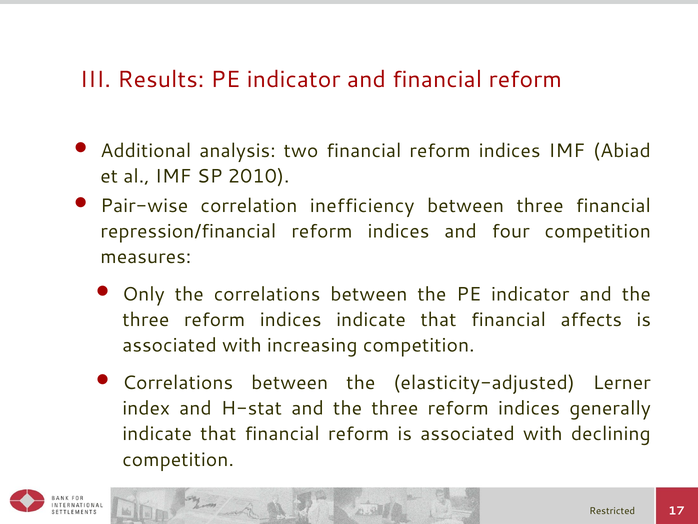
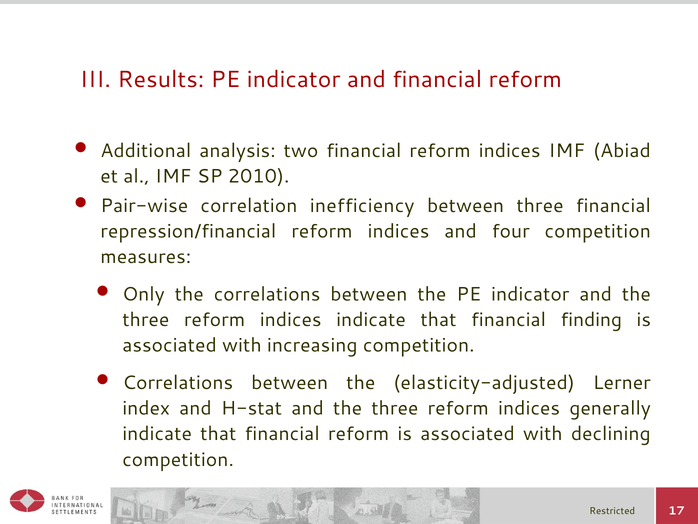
affects: affects -> finding (591, 320)
